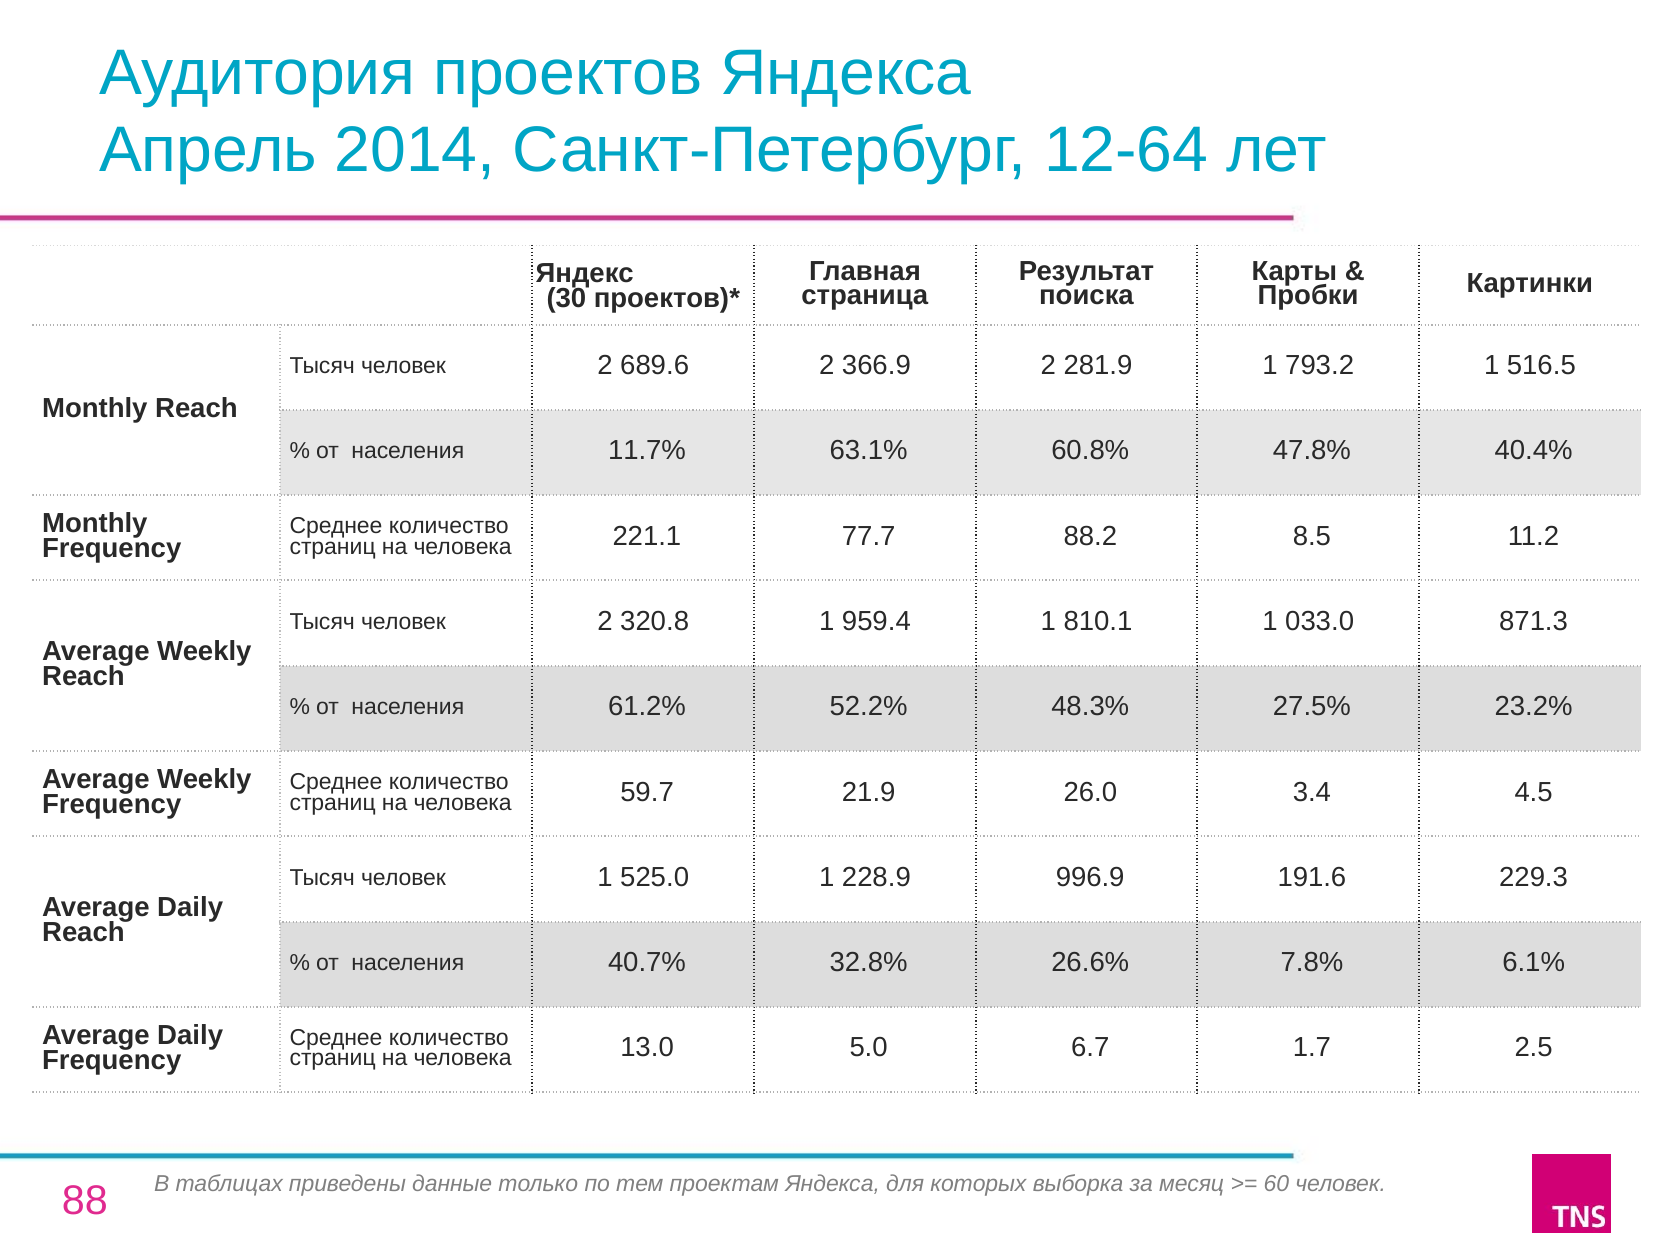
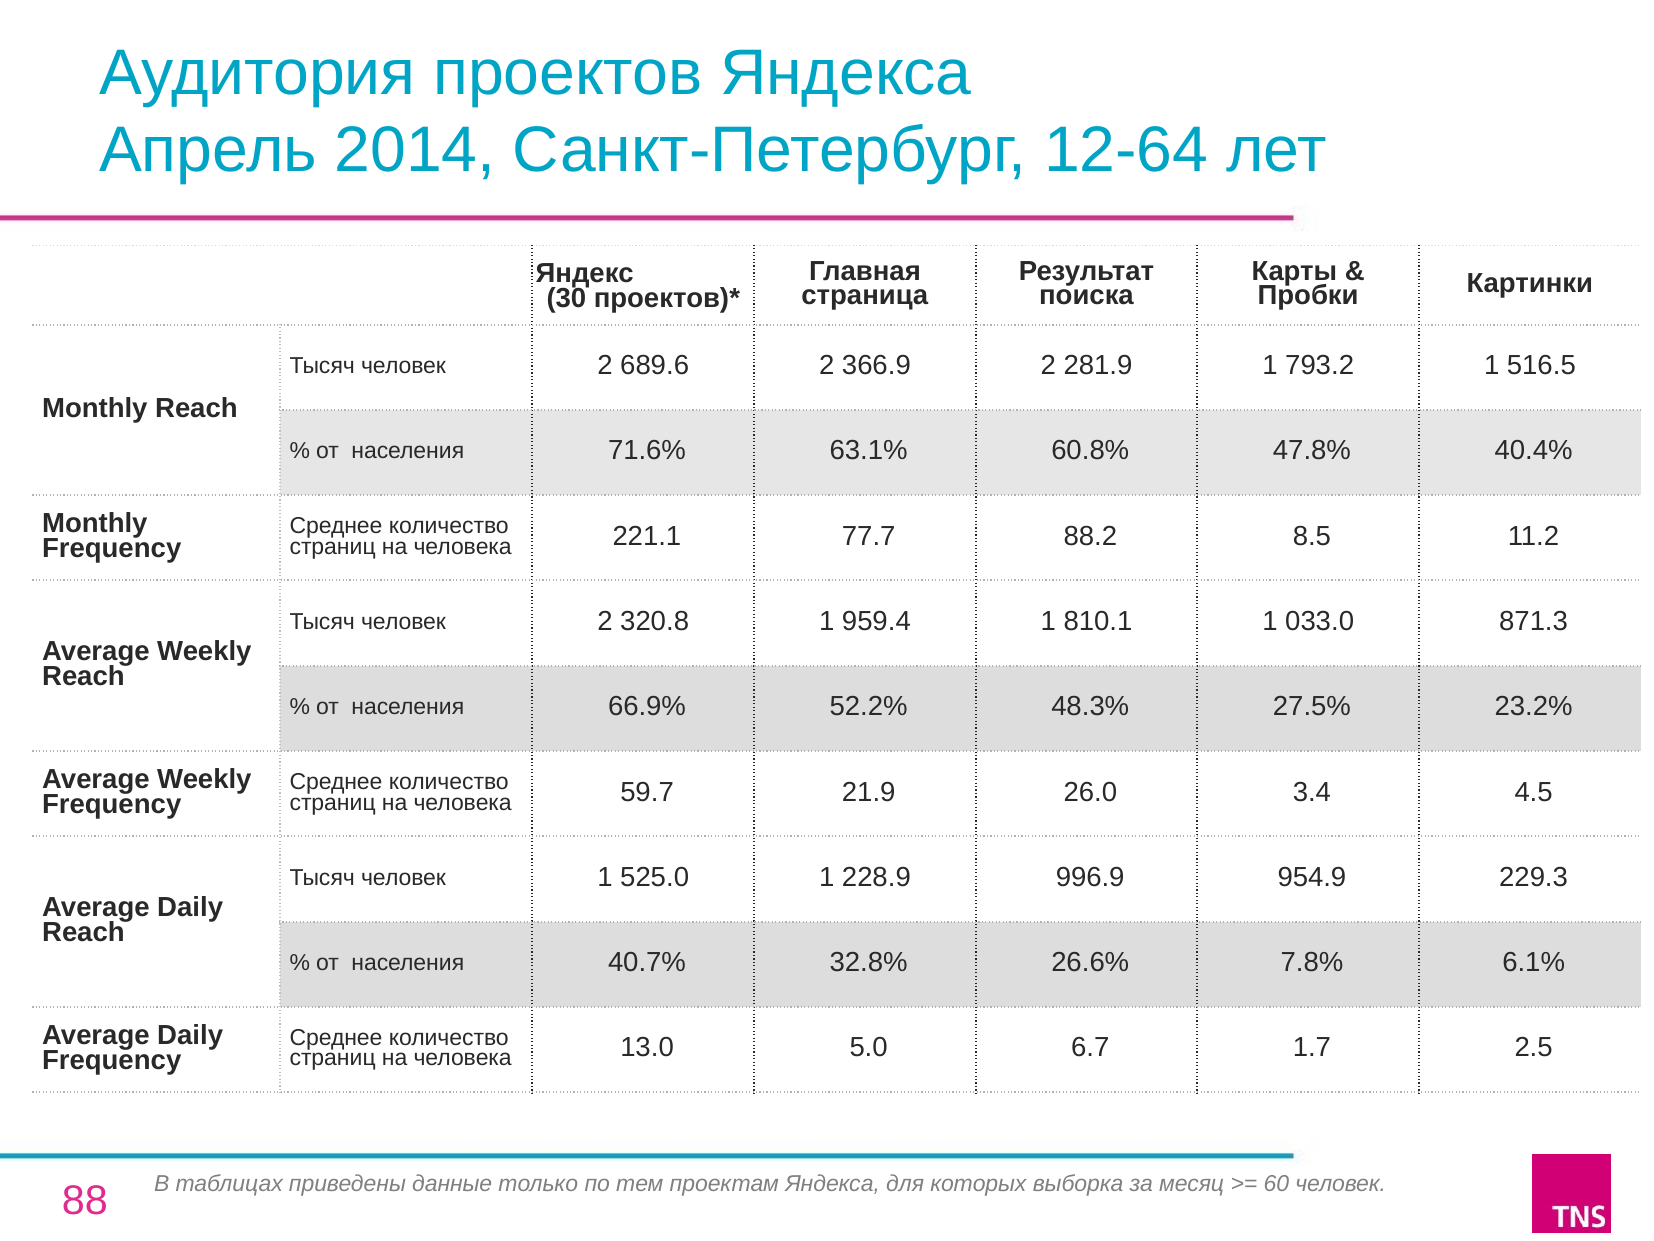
11.7%: 11.7% -> 71.6% (647, 451)
61.2%: 61.2% -> 66.9% (647, 706)
191.6: 191.6 -> 954.9 (1312, 877)
